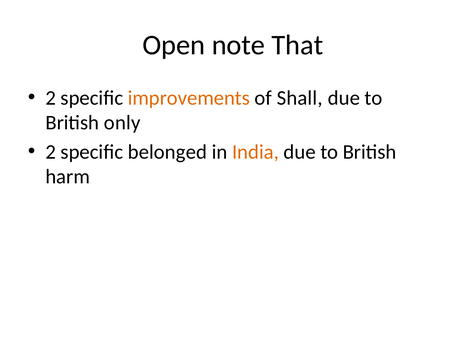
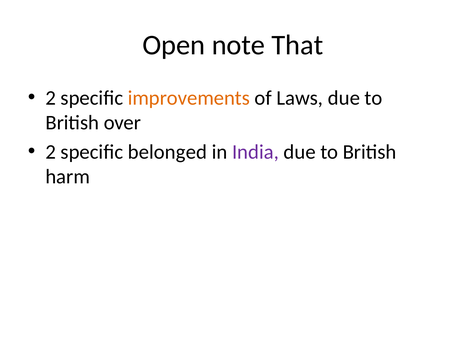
Shall: Shall -> Laws (300, 98)
only: only -> over (122, 123)
India colour: orange -> purple (256, 152)
